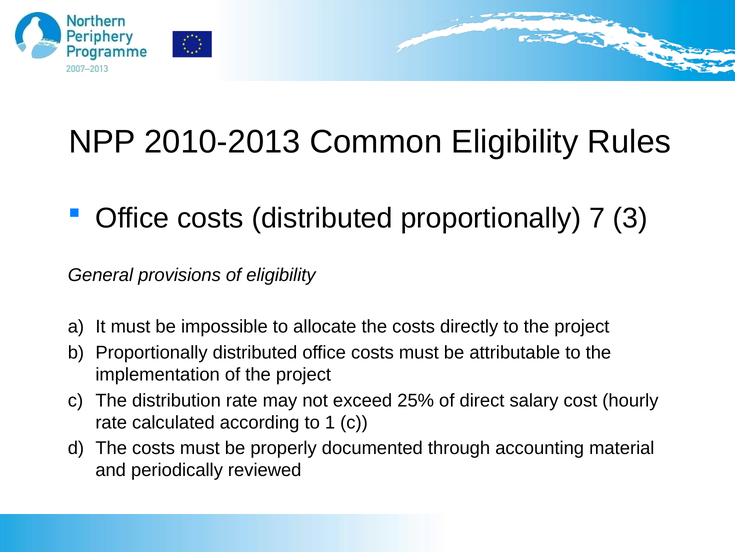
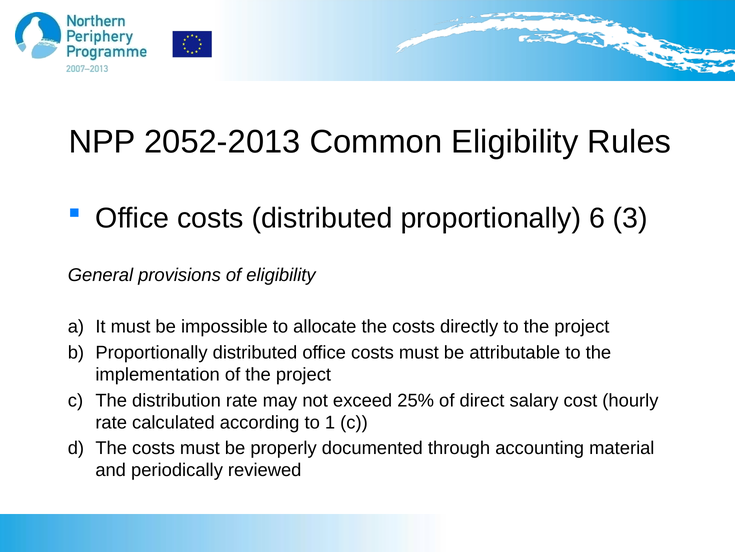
2010-2013: 2010-2013 -> 2052-2013 (222, 142)
7: 7 -> 6 (597, 218)
